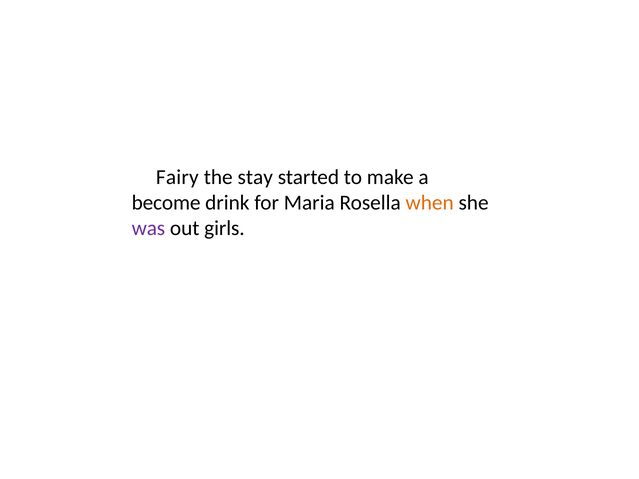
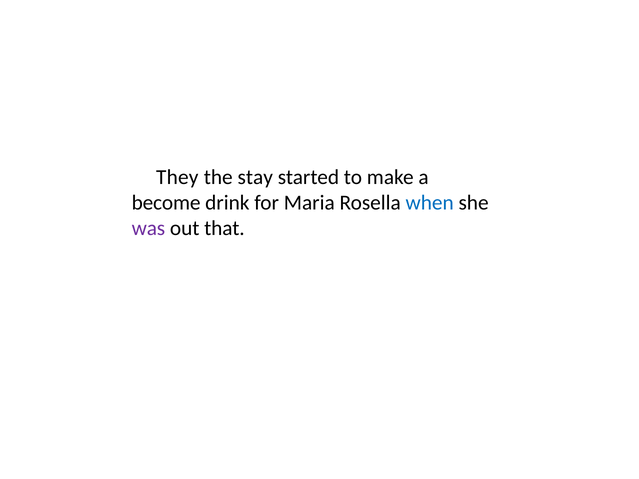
Fairy: Fairy -> They (177, 177)
when colour: orange -> blue (430, 203)
girls: girls -> that (224, 228)
